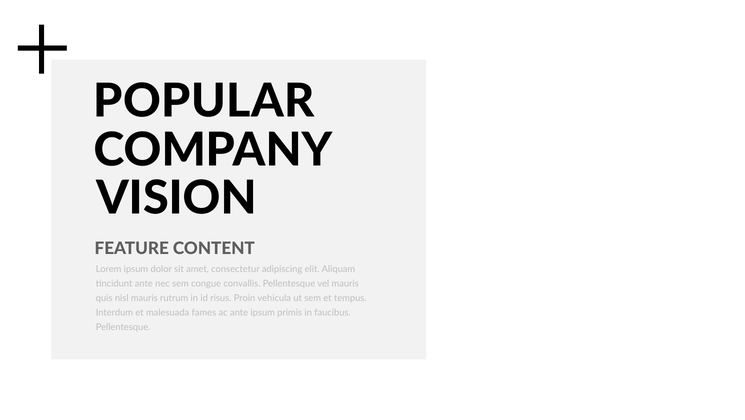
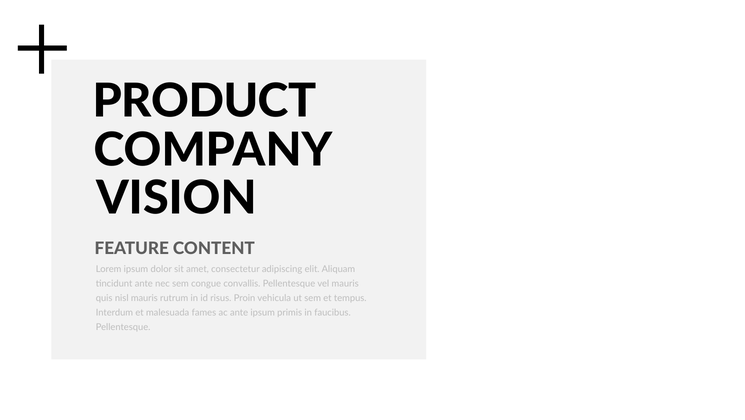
POPULAR: POPULAR -> PRODUCT (204, 101)
